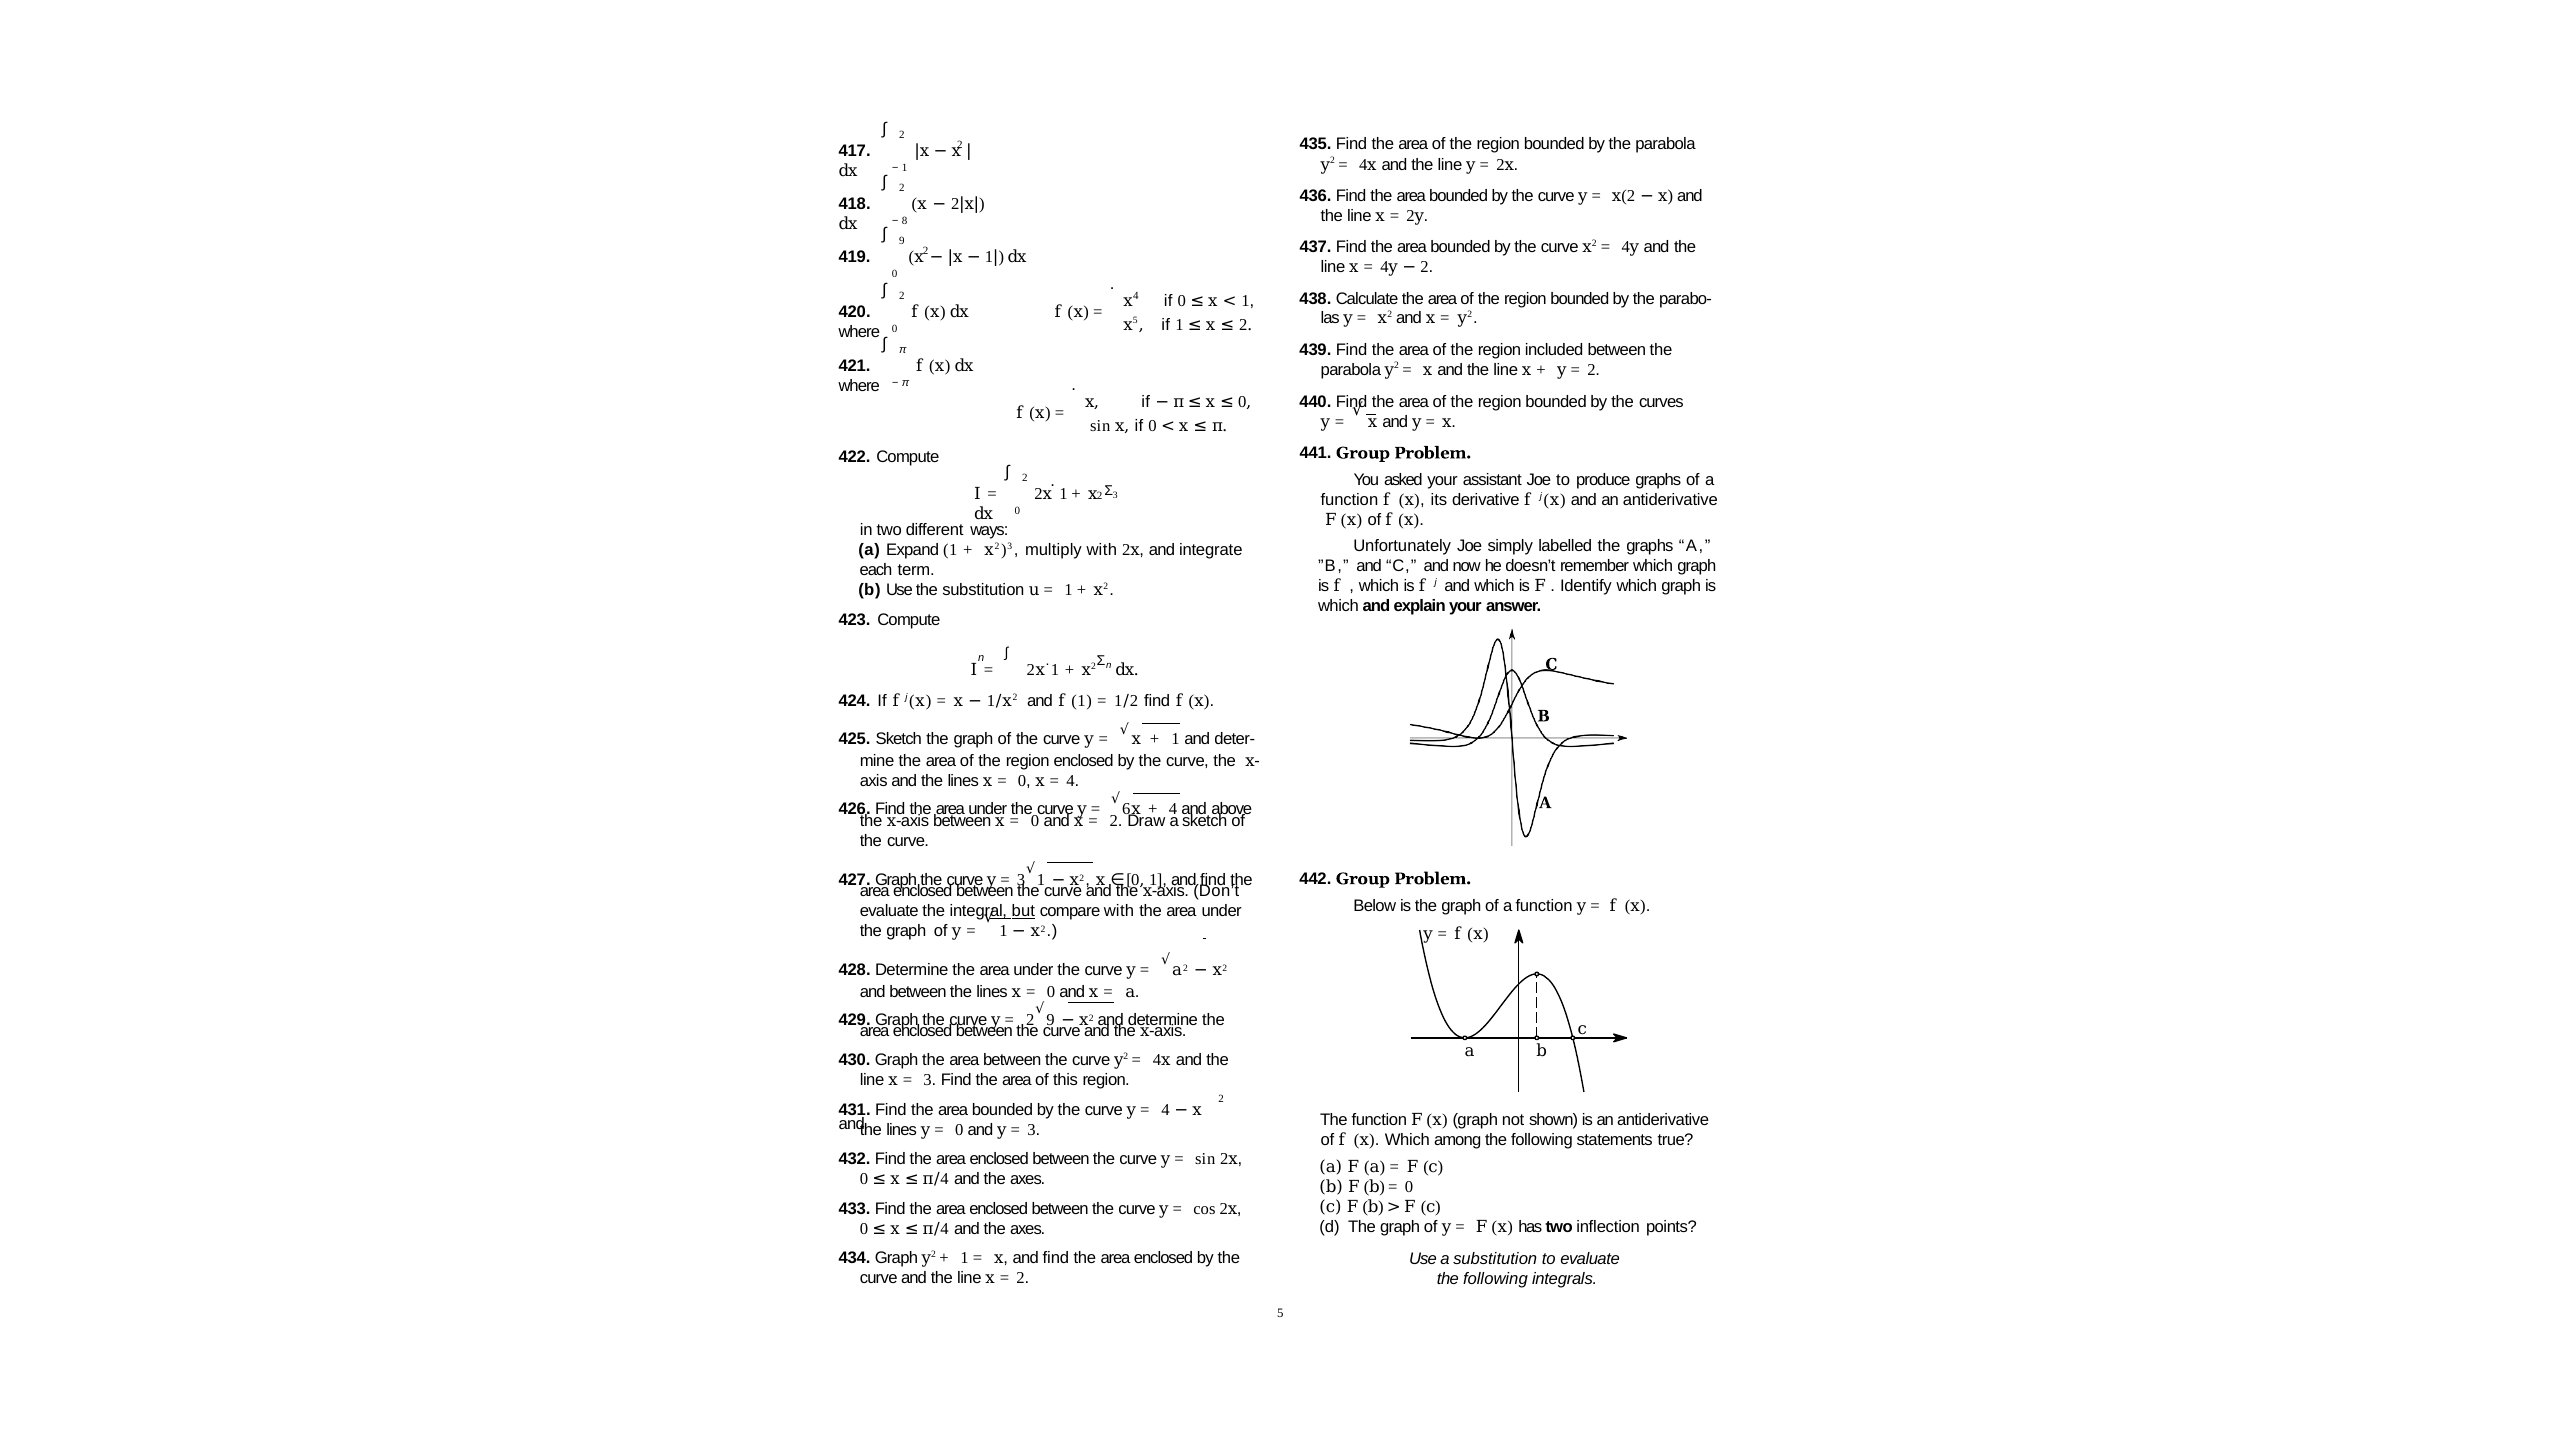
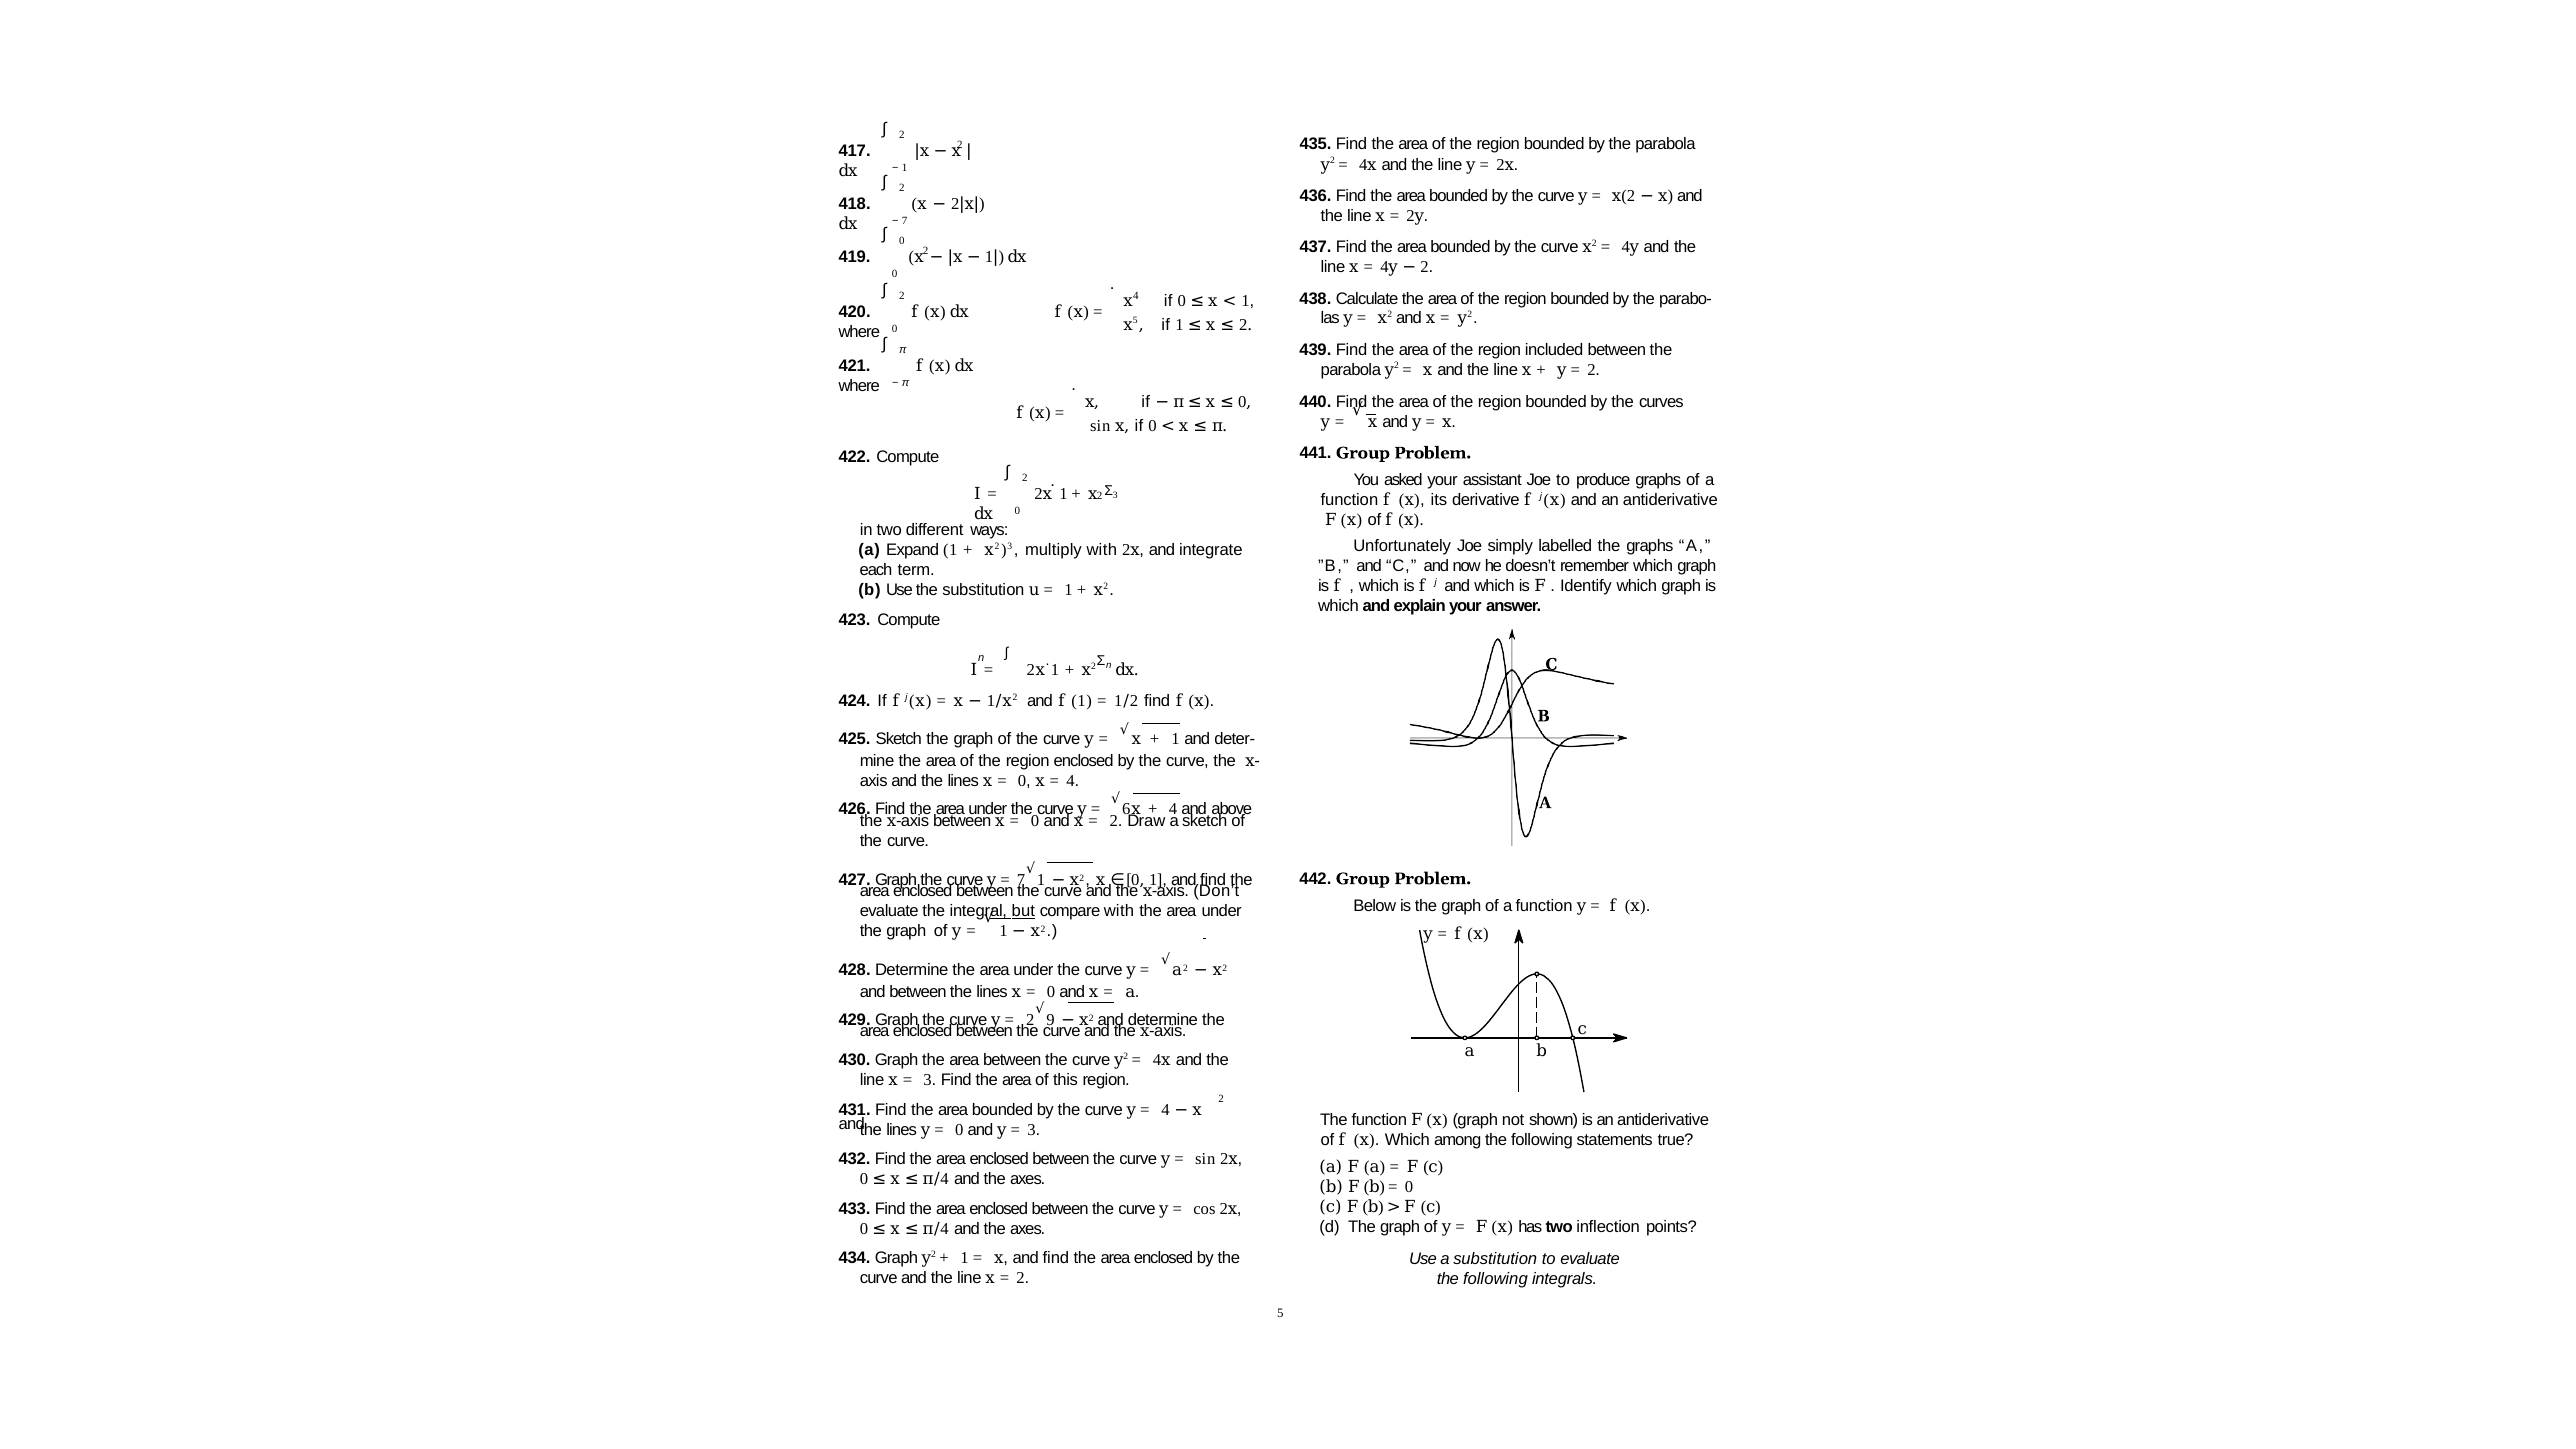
8: 8 -> 7 (905, 221)
9: 9 -> 0 (902, 241)
3: 3 -> 7 (1021, 880)
